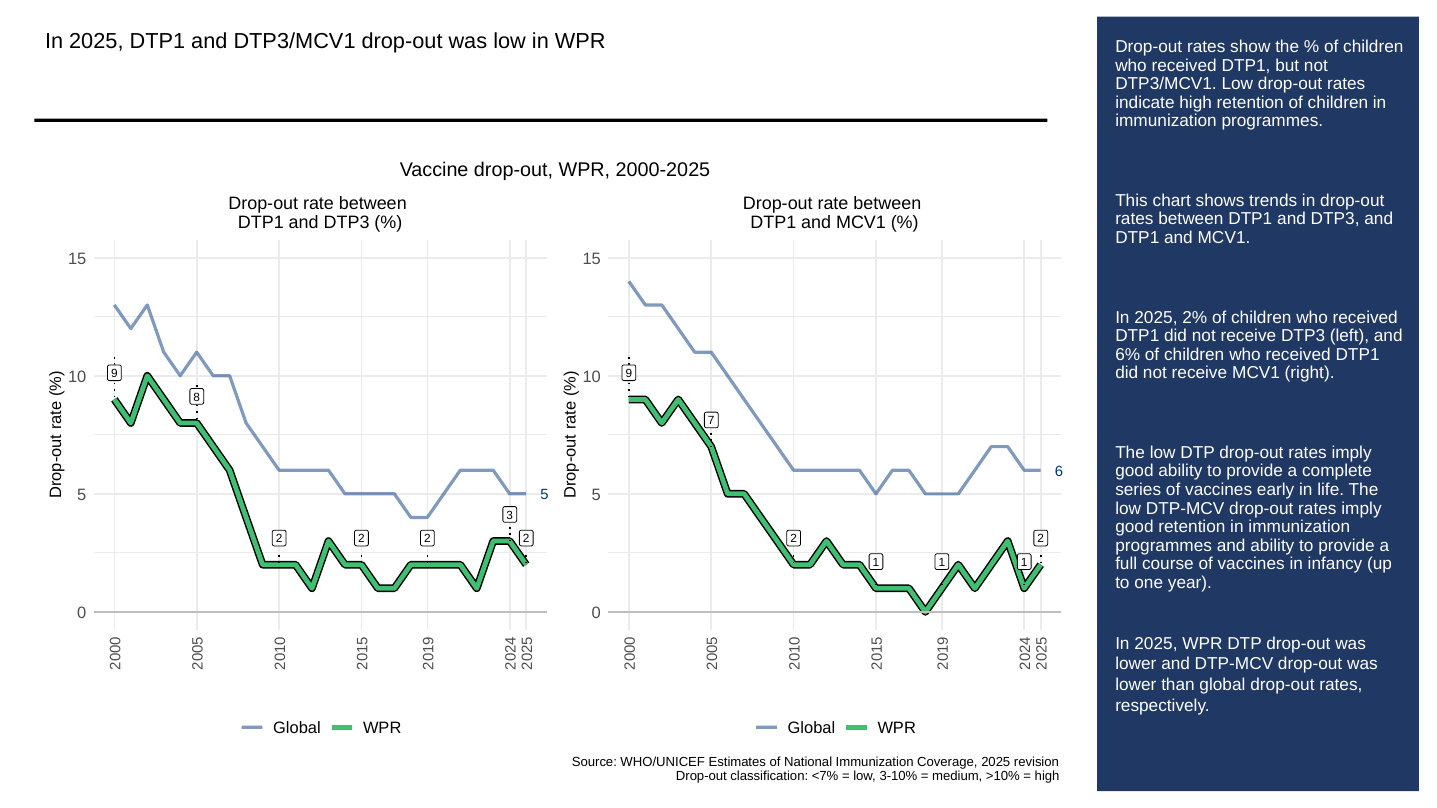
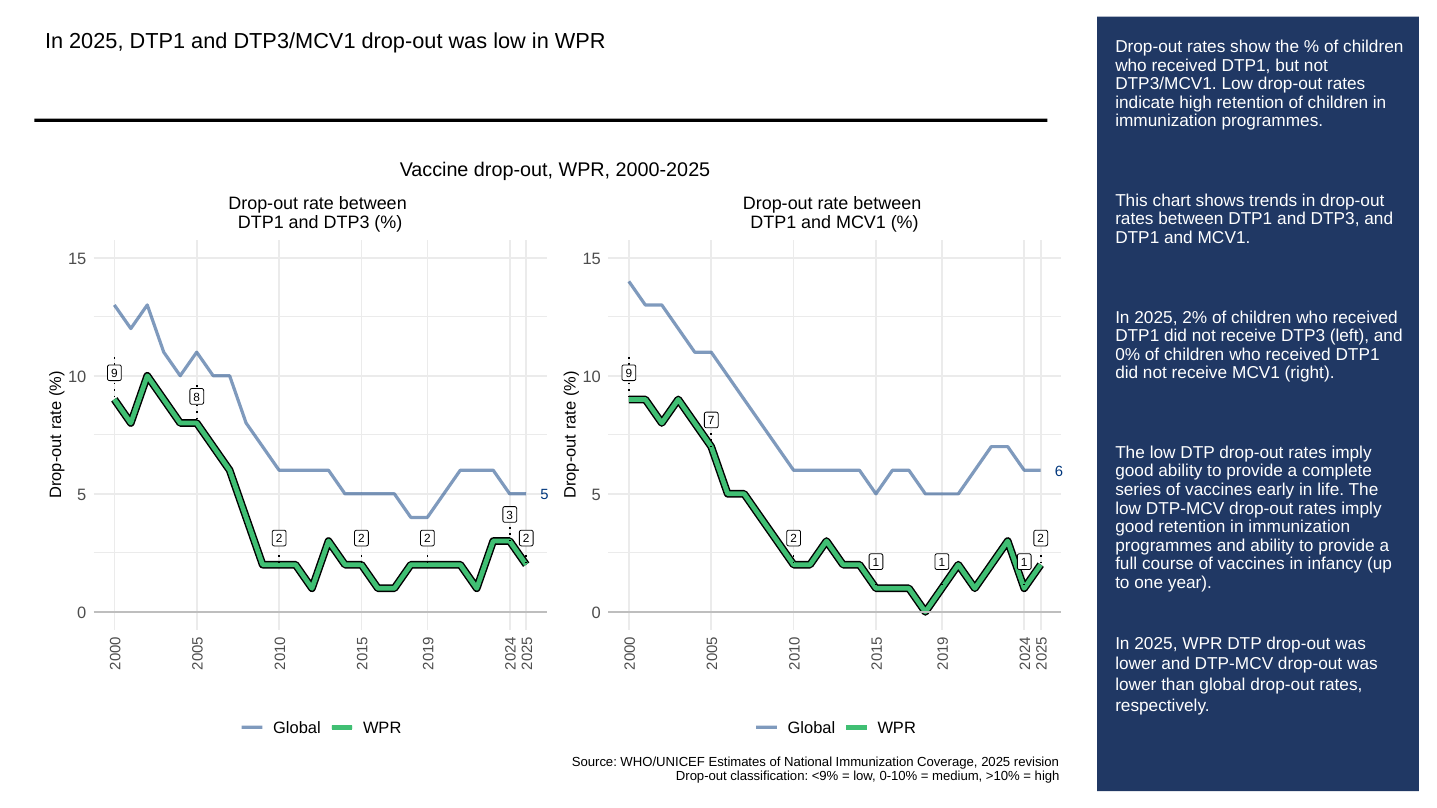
6%: 6% -> 0% (1128, 355)
<7%: <7% -> <9% (825, 777)
3-10%: 3-10% -> 0-10% (898, 777)
